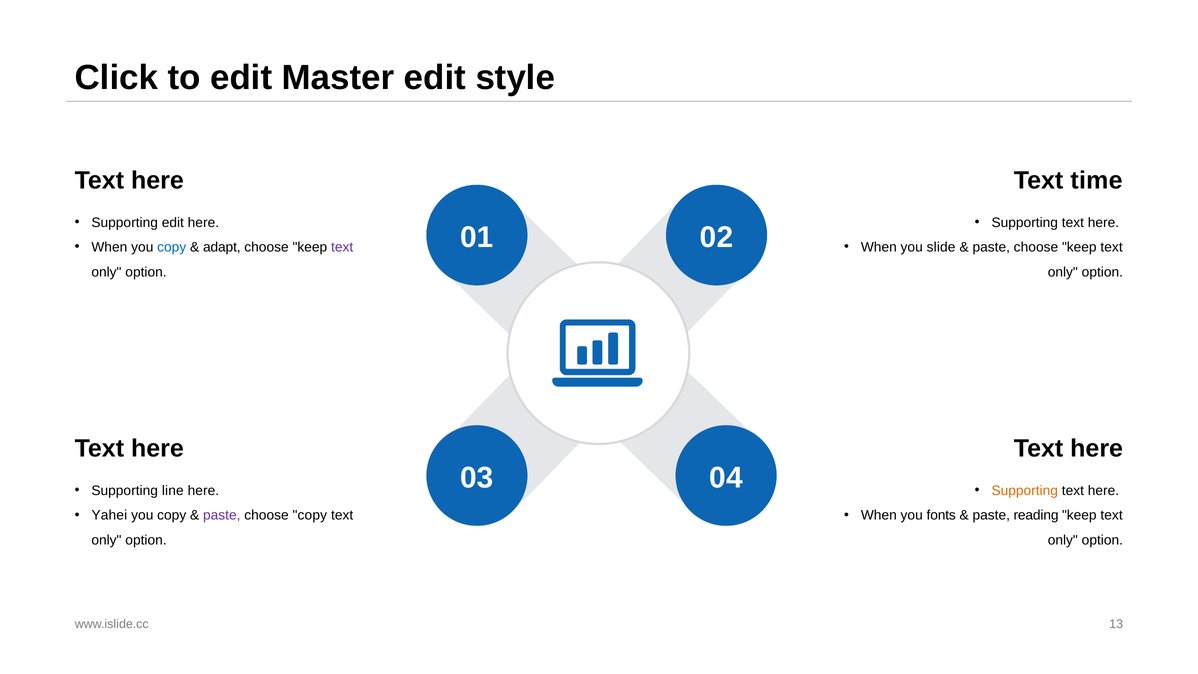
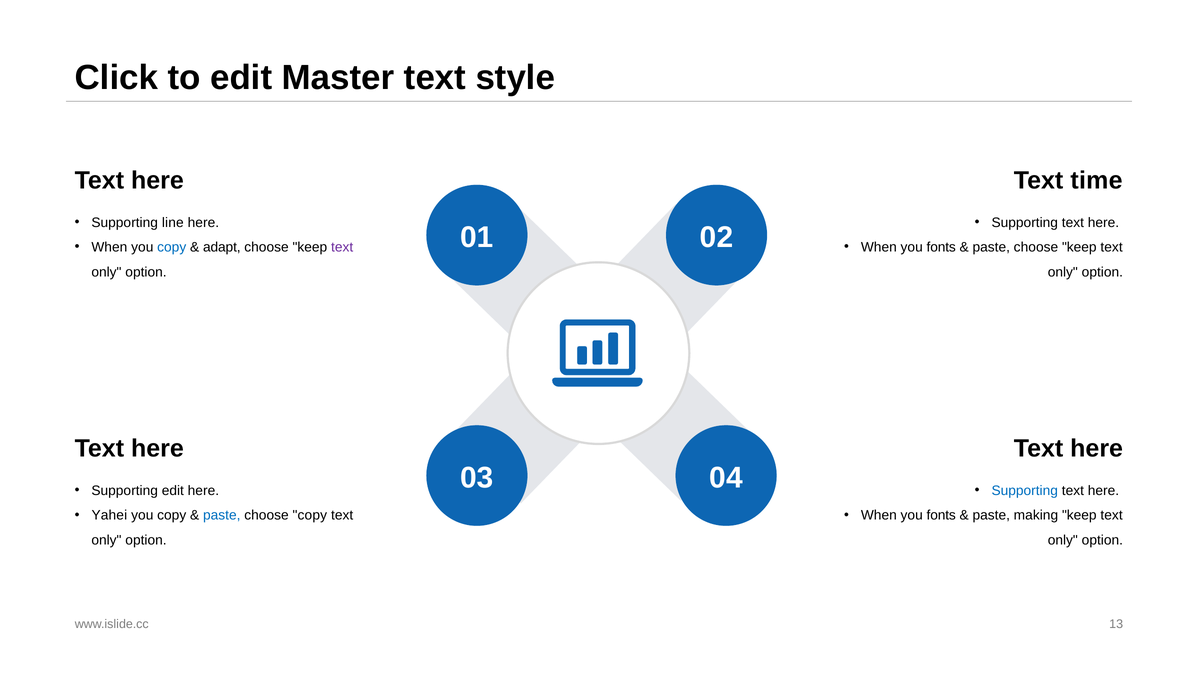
Master edit: edit -> text (435, 77)
Supporting edit: edit -> line (173, 222)
slide: slide -> fonts (941, 247)
Supporting line: line -> edit (173, 491)
Supporting colour: orange -> blue (1025, 491)
paste colour: purple -> blue (222, 515)
reading: reading -> making (1036, 515)
